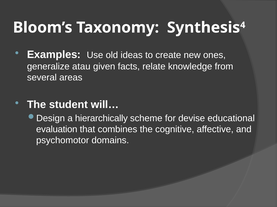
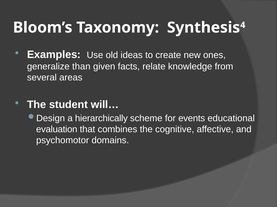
atau: atau -> than (81, 67)
devise: devise -> events (192, 119)
